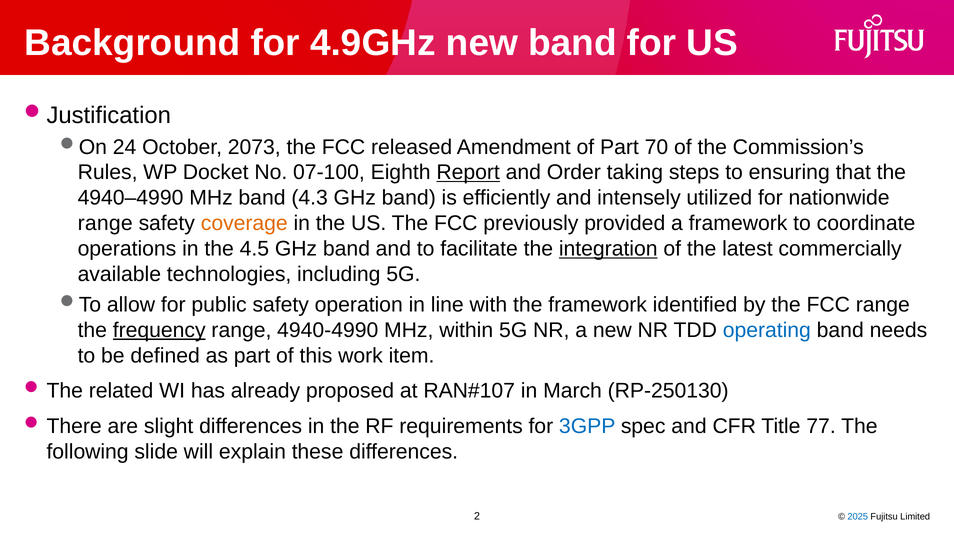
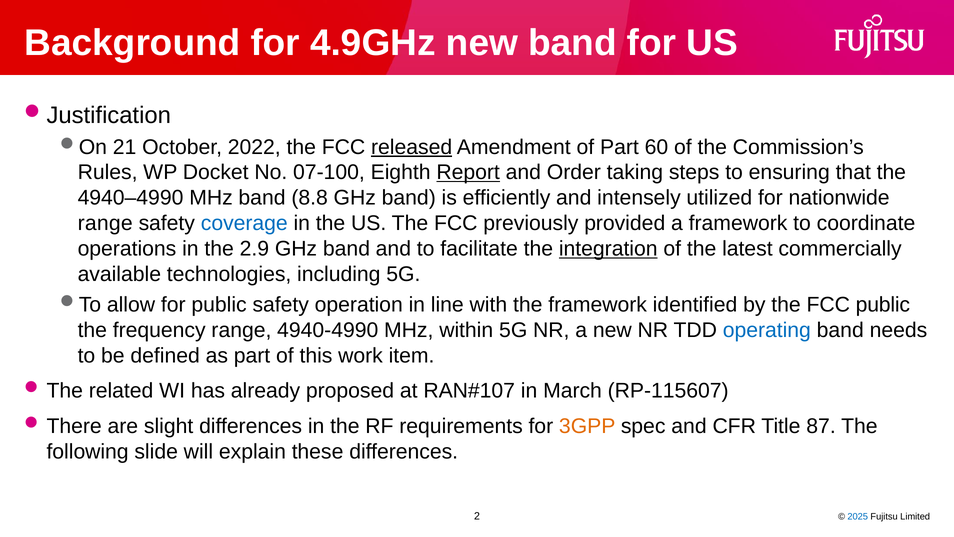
24: 24 -> 21 (125, 147)
2073: 2073 -> 2022 (254, 147)
released underline: none -> present (412, 147)
70: 70 -> 60 (656, 147)
4.3: 4.3 -> 8.8 (310, 198)
coverage colour: orange -> blue (244, 223)
4.5: 4.5 -> 2.9 (254, 249)
FCC range: range -> public (883, 304)
frequency underline: present -> none (159, 330)
RP-250130: RP-250130 -> RP-115607 (668, 391)
3GPP colour: blue -> orange (587, 426)
77: 77 -> 87 (821, 426)
